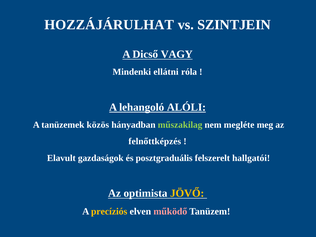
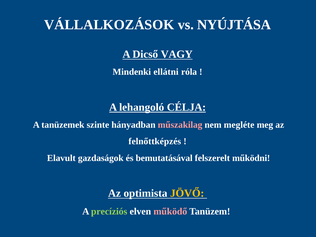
HOZZÁJÁRULHAT: HOZZÁJÁRULHAT -> VÁLLALKOZÁSOK (109, 25)
SZINTJEIN: SZINTJEIN -> NYÚJTÁSA (234, 25)
ALÓLI: ALÓLI -> CÉLJA (186, 107)
közös: közös -> szinte (98, 125)
műszakilag colour: light green -> pink (180, 125)
posztgraduális: posztgraduális -> bemutatásával (164, 158)
hallgatói: hallgatói -> működni (251, 158)
precíziós colour: yellow -> light green (109, 211)
